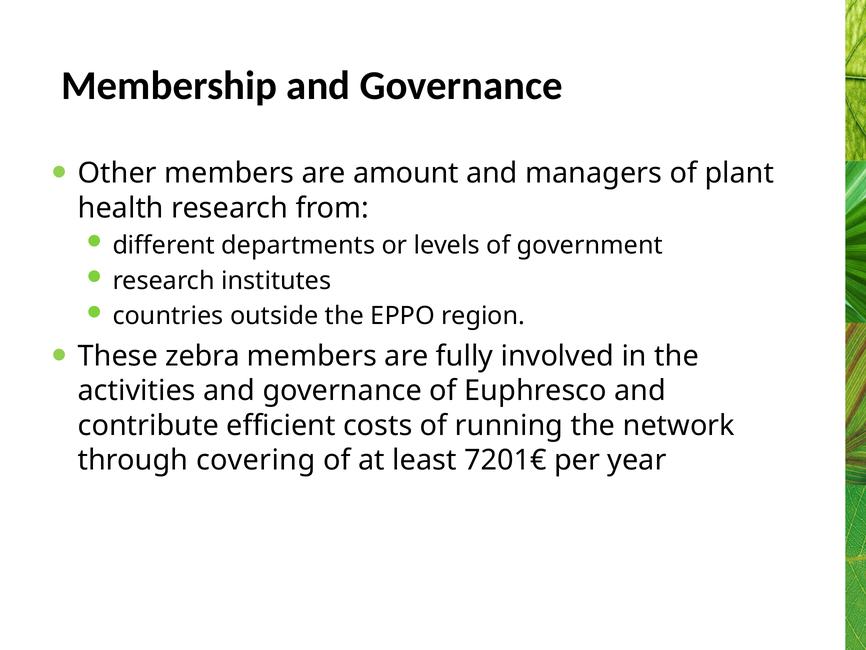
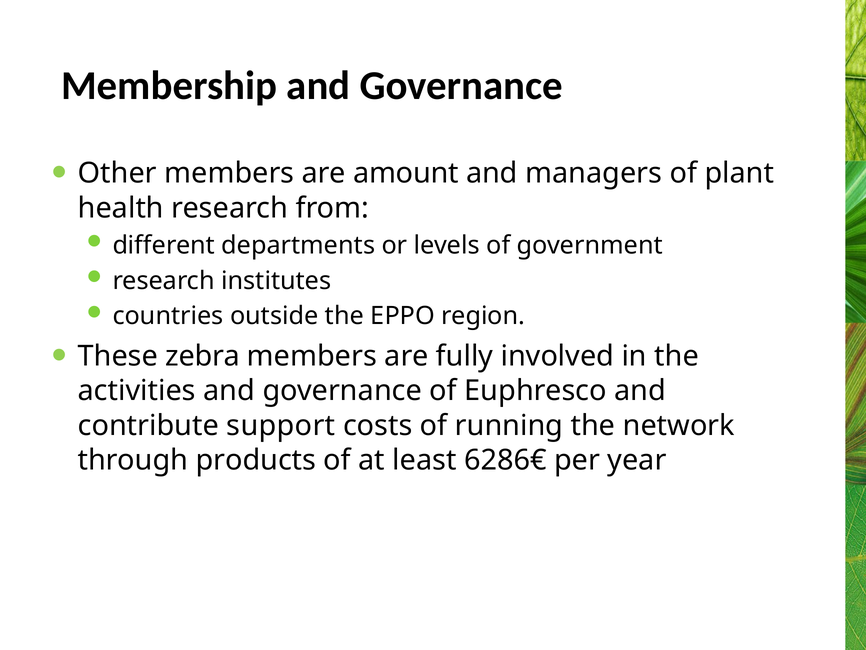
efficient: efficient -> support (281, 425)
covering: covering -> products (256, 460)
7201€: 7201€ -> 6286€ (505, 460)
